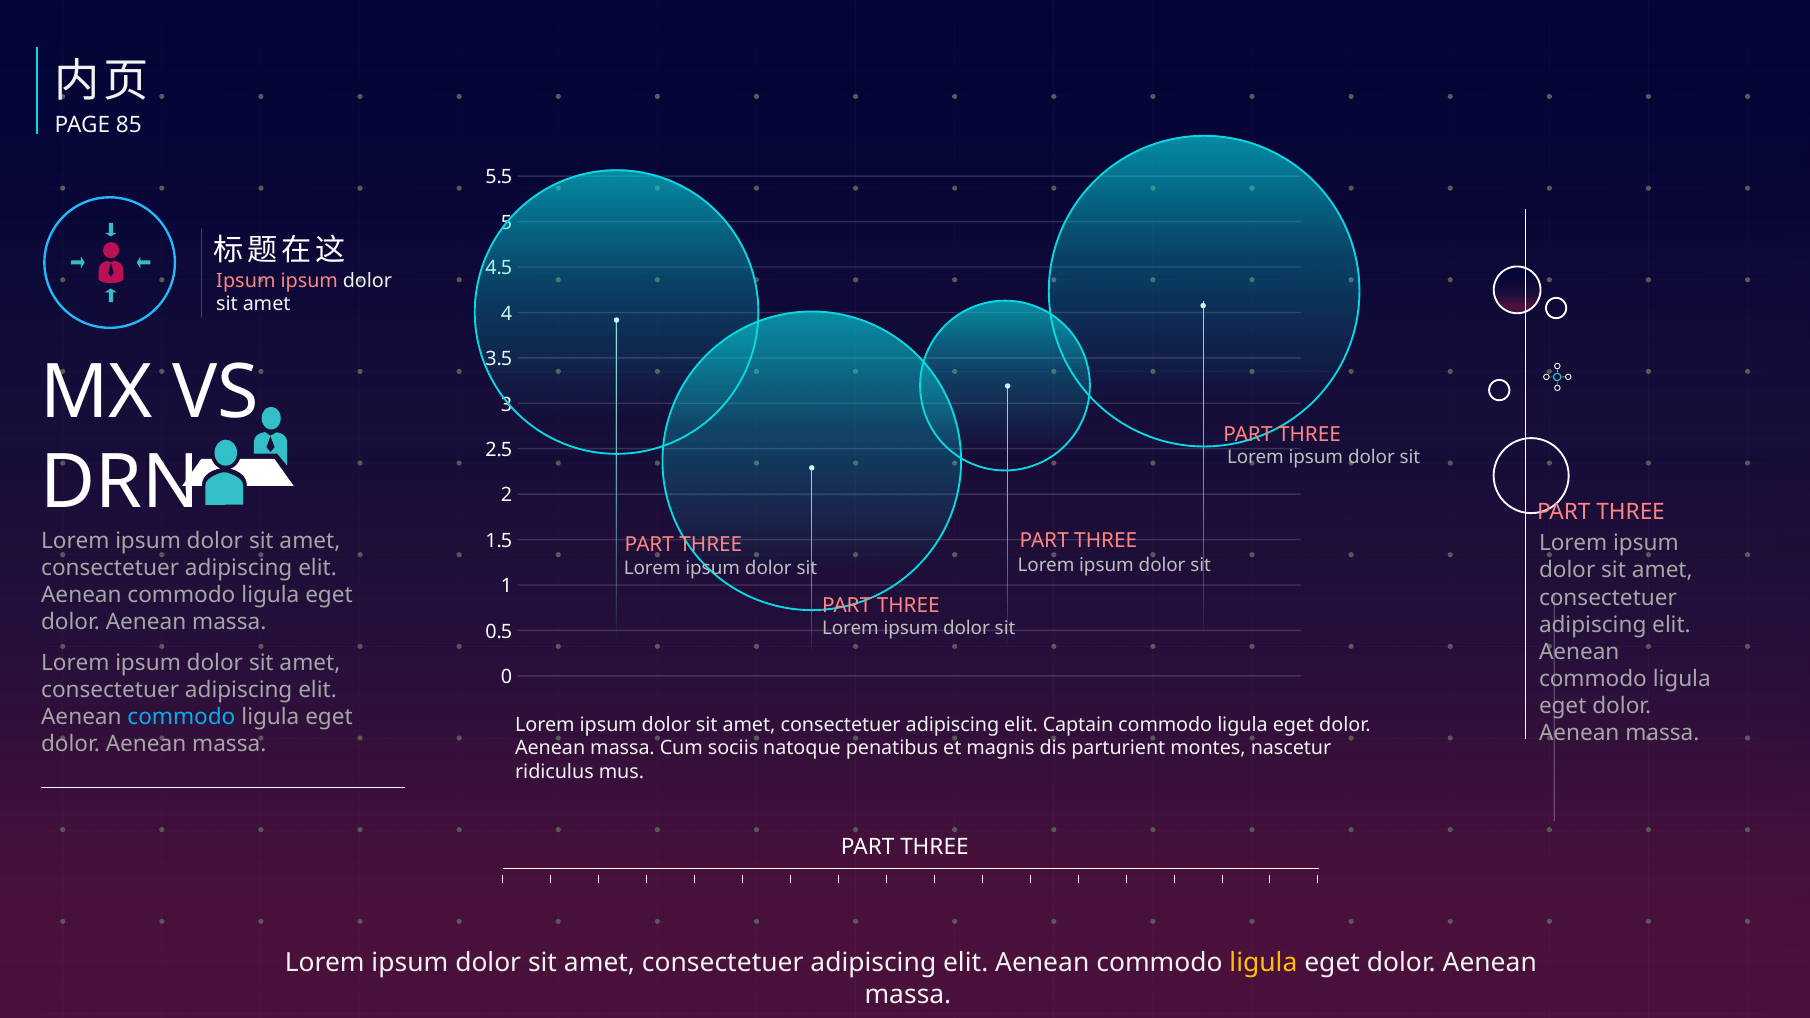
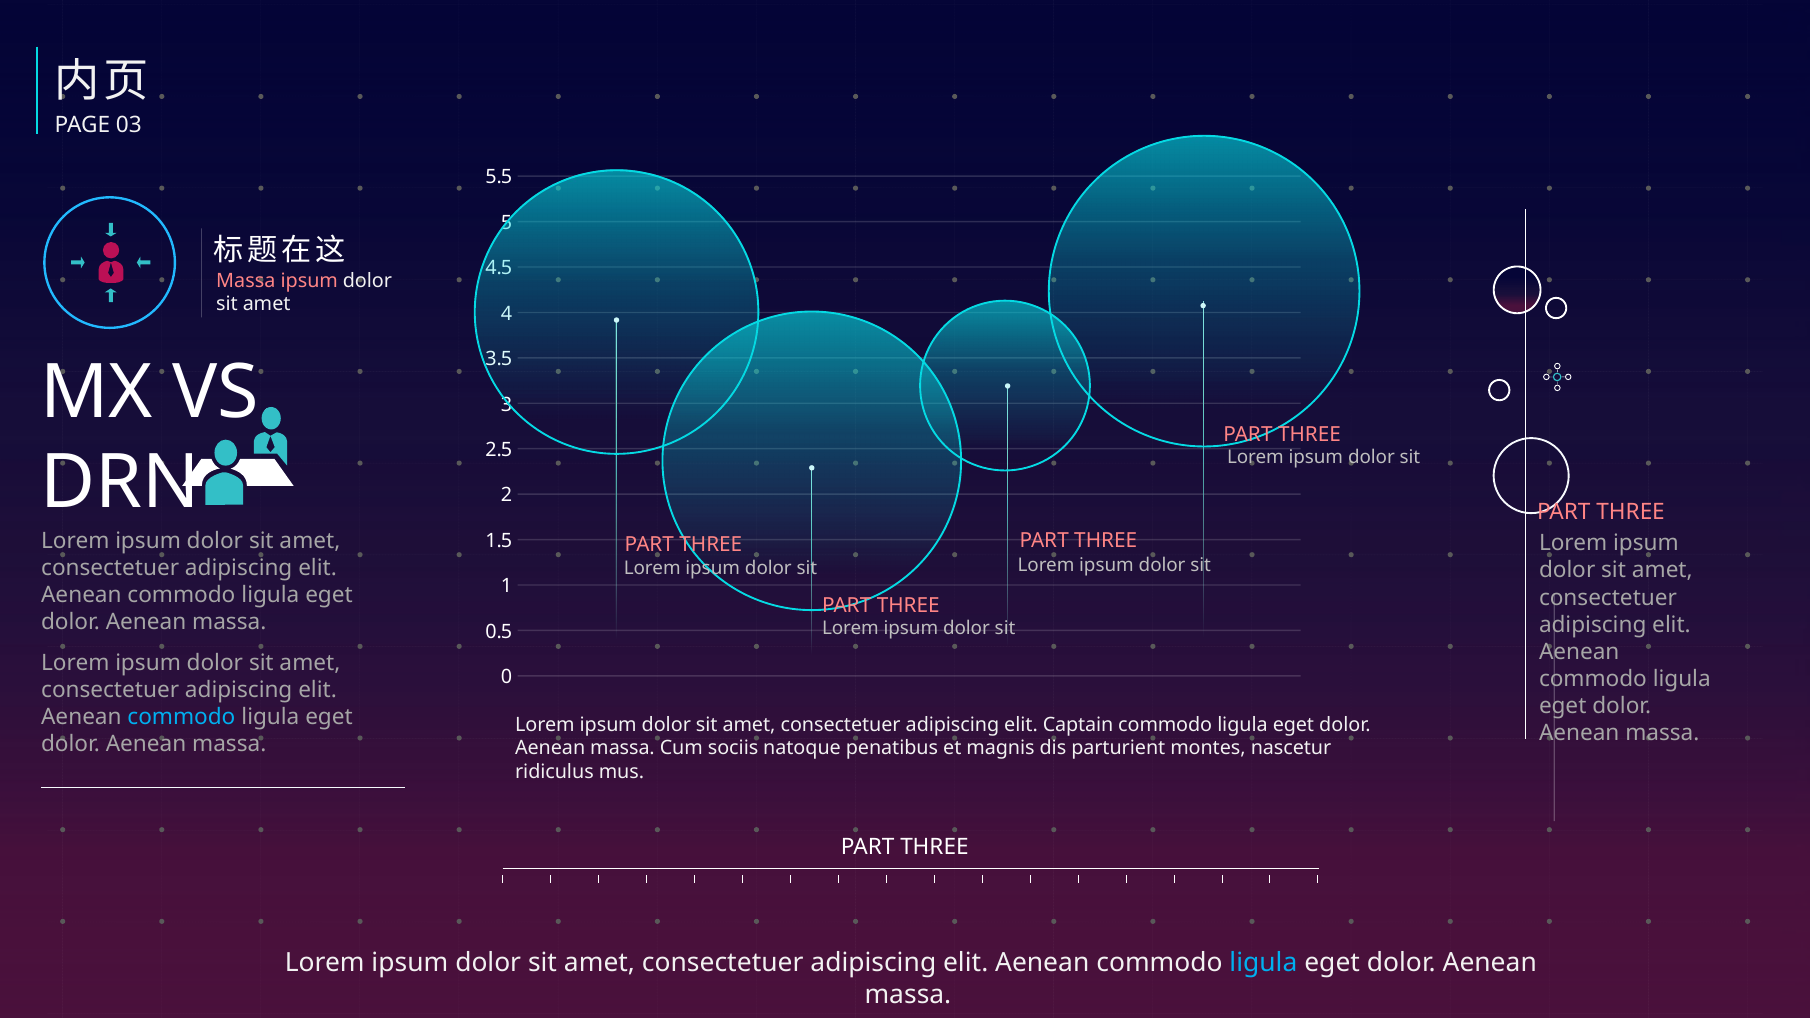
85: 85 -> 03 (129, 125)
Ipsum: Ipsum -> Massa (246, 281)
ligula colour: yellow -> light blue (1263, 963)
